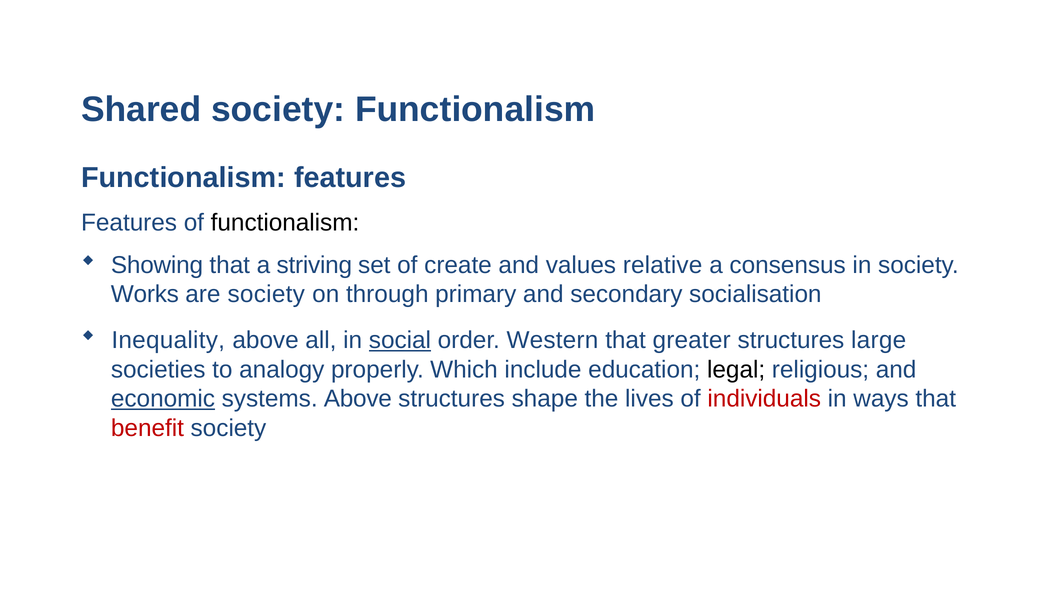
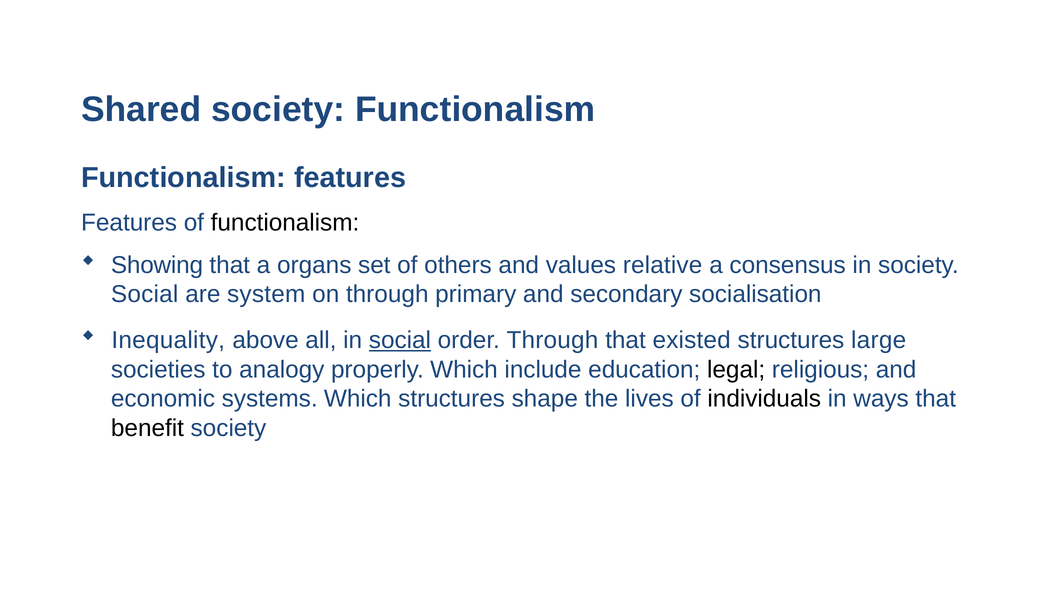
striving: striving -> organs (314, 265)
create: create -> others (458, 265)
Works: Works -> Social (145, 294)
are society: society -> system (266, 294)
order Western: Western -> Through (552, 340)
greater: greater -> existed (692, 340)
economic underline: present -> none (163, 399)
systems Above: Above -> Which (358, 399)
individuals colour: red -> black (764, 399)
benefit colour: red -> black (147, 428)
